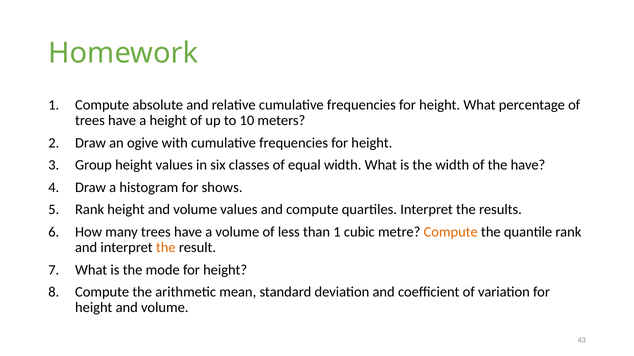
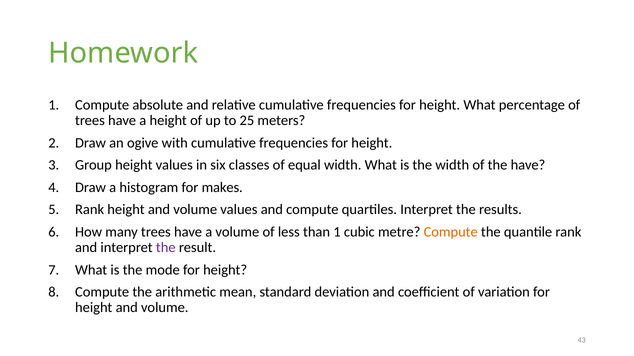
10: 10 -> 25 (247, 121)
shows: shows -> makes (222, 188)
the colour: orange -> purple (166, 248)
